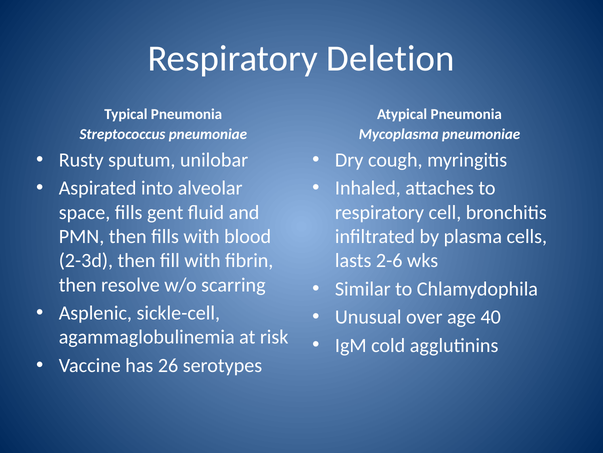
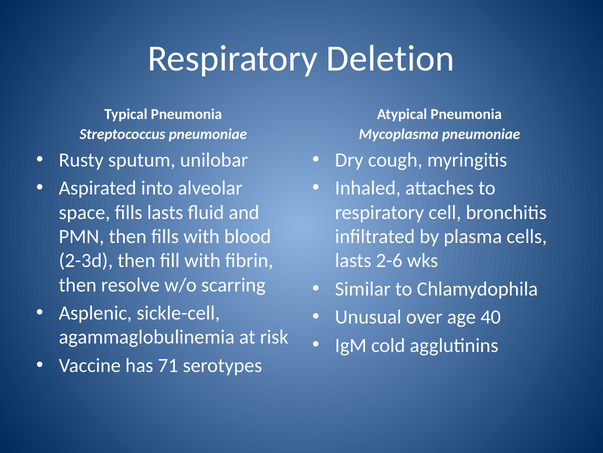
fills gent: gent -> lasts (165, 212)
26: 26 -> 71 (168, 365)
